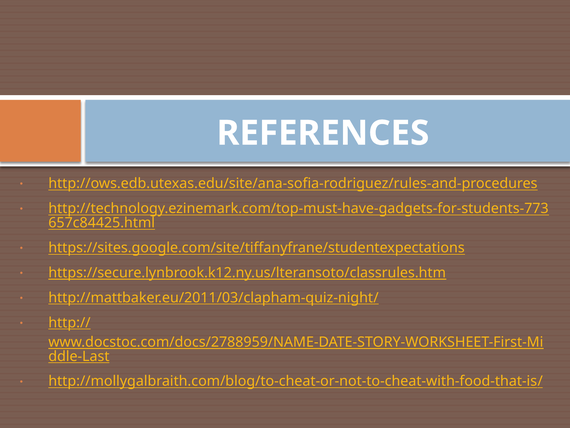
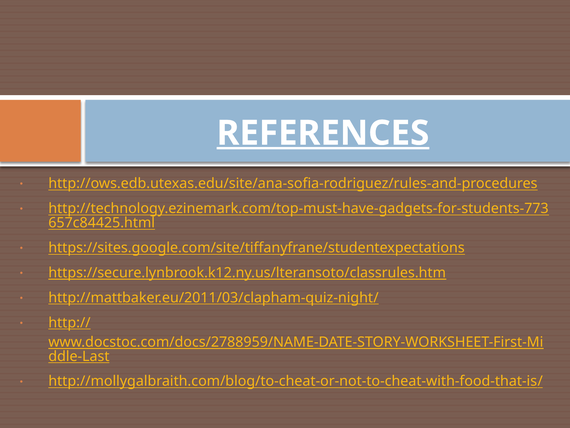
REFERENCES underline: none -> present (323, 133)
